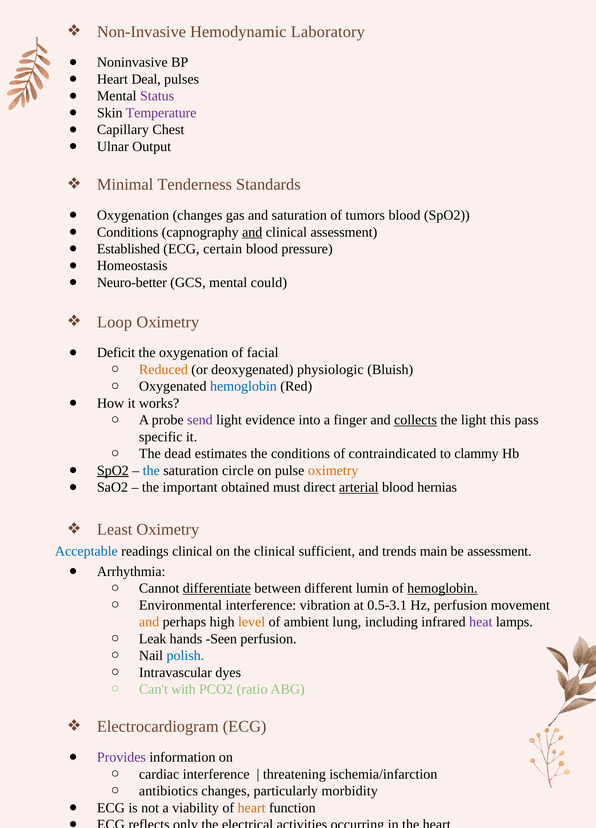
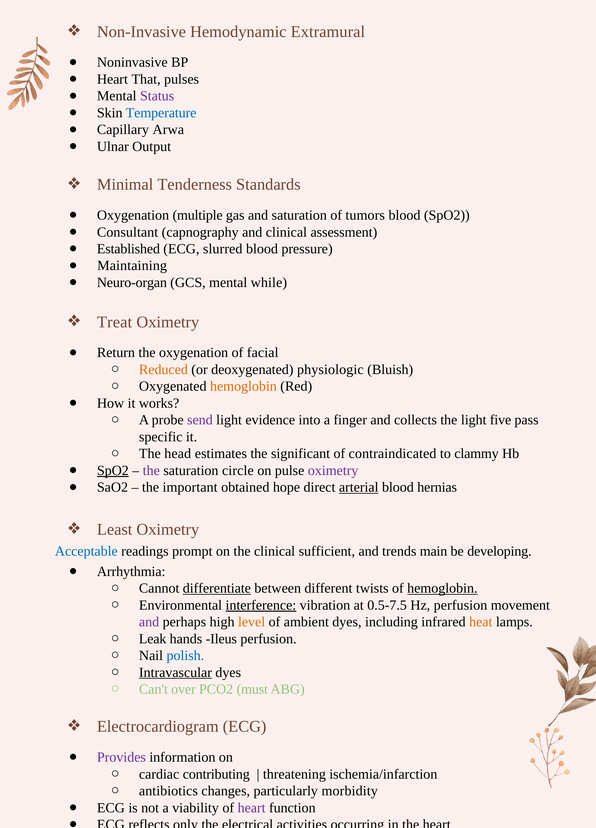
Laboratory: Laboratory -> Extramural (328, 32)
Deal: Deal -> That (146, 79)
Temperature colour: purple -> blue (161, 113)
Chest: Chest -> Arwa (168, 130)
Oxygenation changes: changes -> multiple (198, 215)
Conditions: Conditions -> Consultant (128, 232)
and underline: present -> none (252, 232)
certain: certain -> slurred (223, 249)
Homeostasis: Homeostasis -> Maintaining (132, 266)
Neuro-better: Neuro-better -> Neuro-organ (132, 282)
could: could -> while (269, 282)
Loop: Loop -> Treat (115, 322)
Deficit: Deficit -> Return (116, 353)
hemoglobin colour: blue -> orange (243, 386)
collects underline: present -> none (415, 420)
this: this -> five (501, 420)
dead: dead -> head (178, 454)
the conditions: conditions -> significant (301, 454)
the colour: blue -> purple (151, 470)
oximetry colour: orange -> purple (333, 470)
must: must -> hope (286, 487)
readings clinical: clinical -> prompt (192, 551)
be assessment: assessment -> developing (499, 551)
lumin: lumin -> twists (372, 588)
interference underline: none -> present (261, 605)
0.5-3.1: 0.5-3.1 -> 0.5-7.5 (387, 605)
and colour: orange -> purple (149, 622)
ambient lung: lung -> dyes (347, 622)
heat colour: purple -> orange (481, 622)
Seen: Seen -> Ileus (221, 639)
Intravascular underline: none -> present (175, 672)
with: with -> over (183, 689)
ratio: ratio -> must (252, 689)
cardiac interference: interference -> contributing (216, 774)
heart colour: orange -> purple (252, 807)
